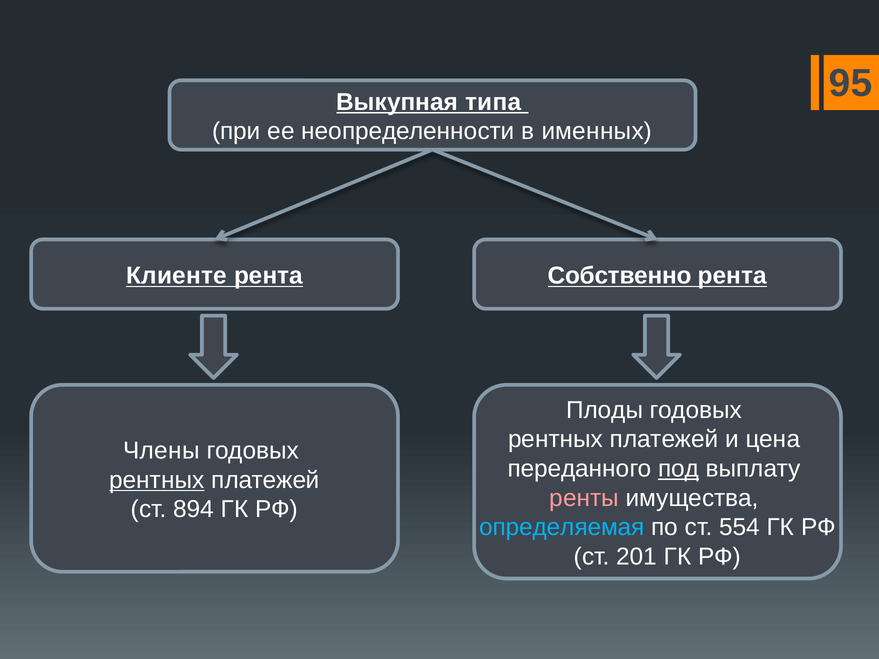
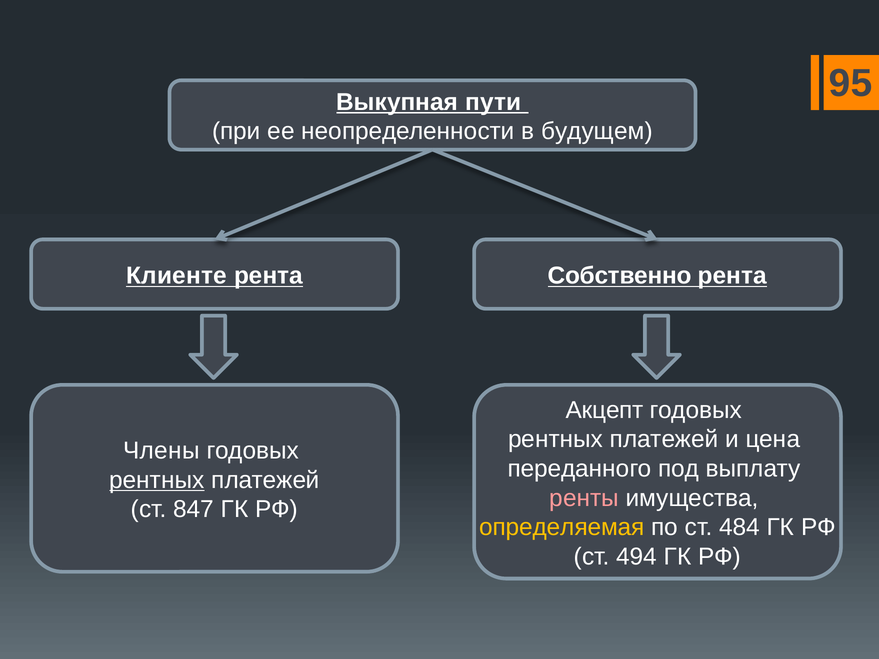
типа: типа -> пути (493, 102)
именных: именных -> будущем (597, 131)
Плоды: Плоды -> Акцепт (605, 410)
под underline: present -> none (679, 469)
894: 894 -> 847 (194, 509)
определяемая colour: light blue -> yellow (562, 528)
554: 554 -> 484 (740, 528)
201: 201 -> 494 (637, 557)
